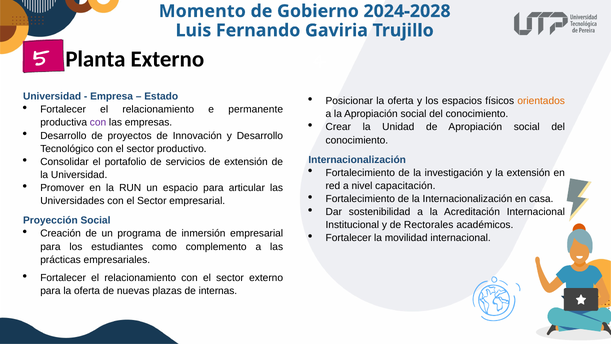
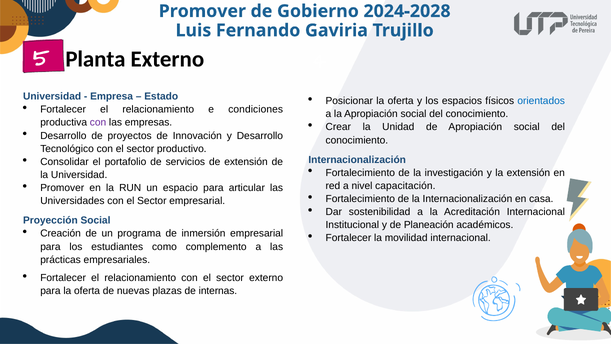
Momento: Momento -> Promover (202, 11)
orientados colour: orange -> blue (541, 101)
permanente: permanente -> condiciones (256, 109)
Rectorales: Rectorales -> Planeación (429, 225)
